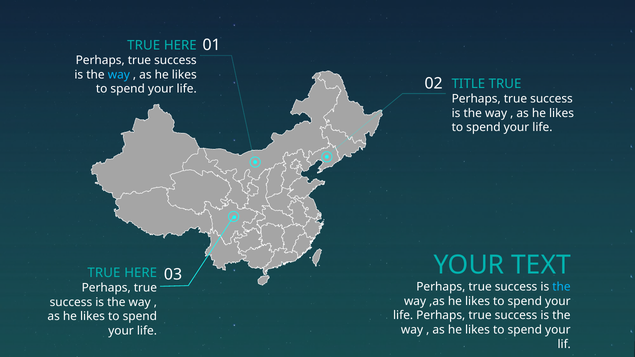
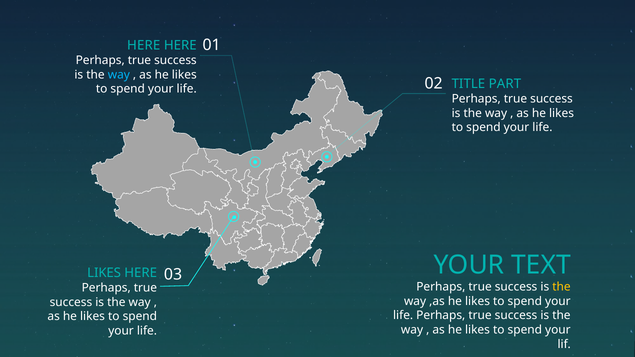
TRUE: TRUE -> HERE (144, 45)
TITLE TRUE: TRUE -> PART (505, 84)
TRUE: TRUE -> LIKES (104, 273)
the colour: light blue -> yellow (561, 287)
